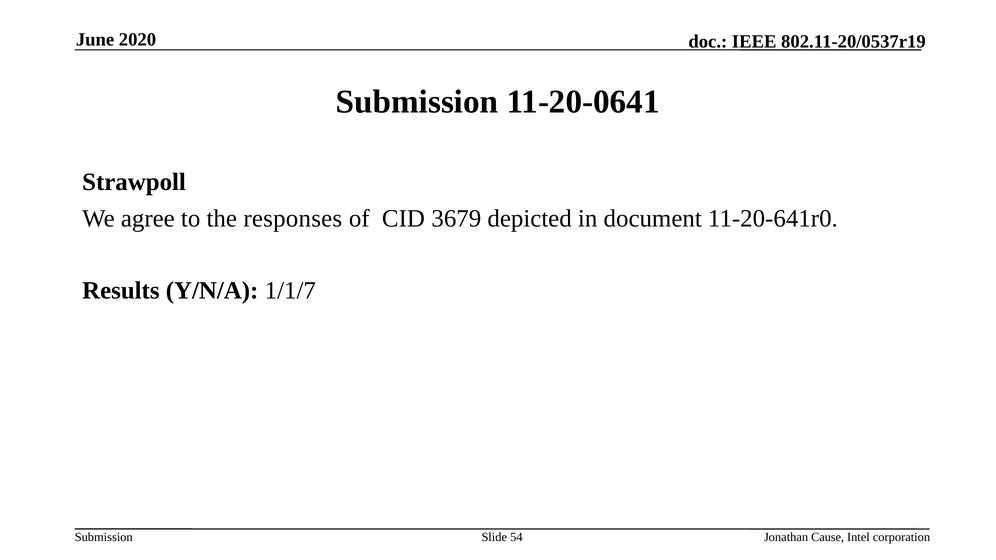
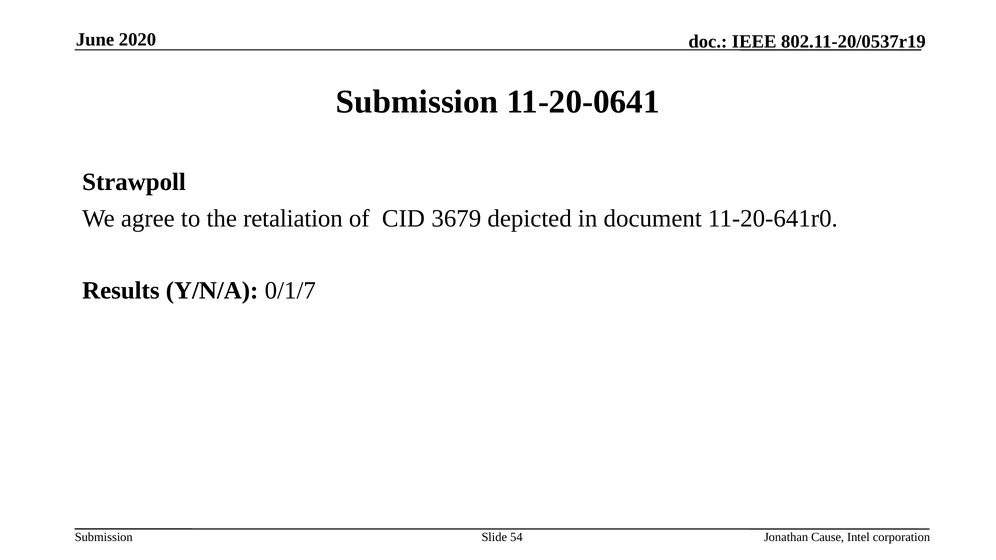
responses: responses -> retaliation (293, 218)
1/1/7: 1/1/7 -> 0/1/7 (290, 291)
